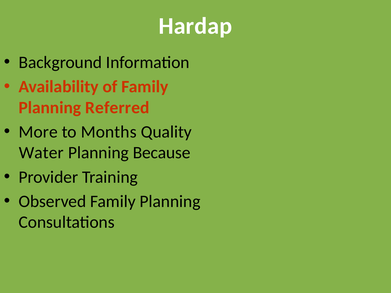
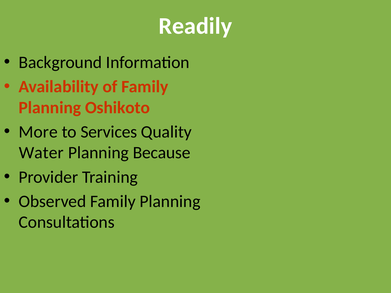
Hardap: Hardap -> Readily (195, 26)
Referred: Referred -> Oshikoto (117, 108)
Months: Months -> Services (109, 132)
